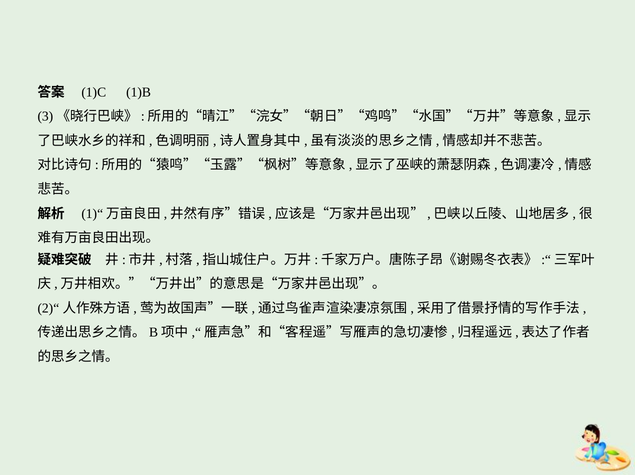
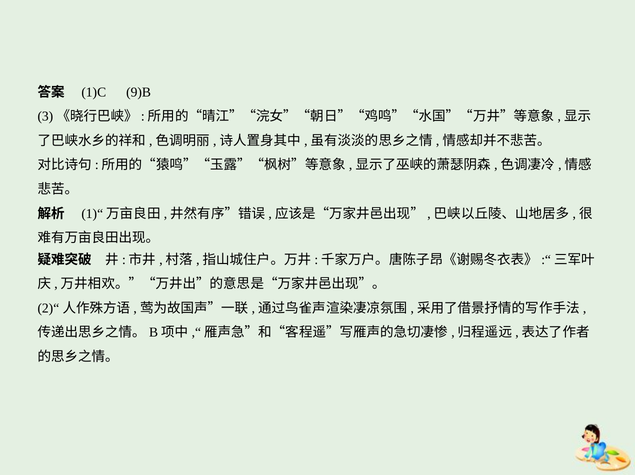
1)B: 1)B -> 9)B (139, 92)
